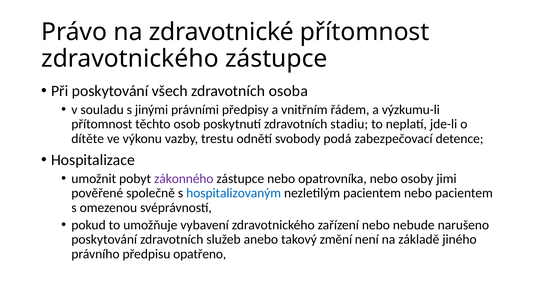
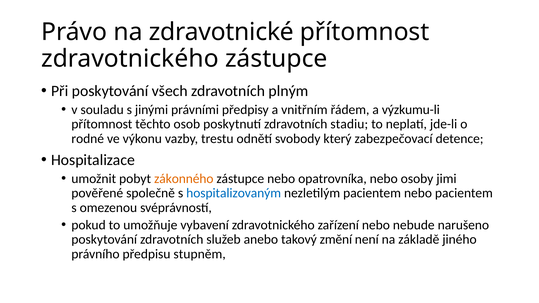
osoba: osoba -> plným (288, 91)
dítěte: dítěte -> rodné (88, 139)
podá: podá -> který (337, 139)
zákonného colour: purple -> orange (184, 179)
opatřeno: opatřeno -> stupněm (200, 254)
